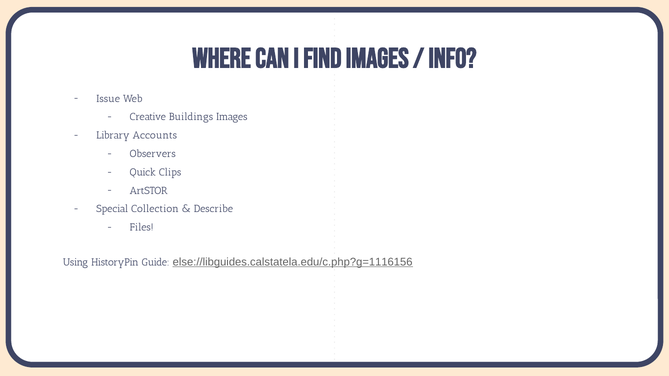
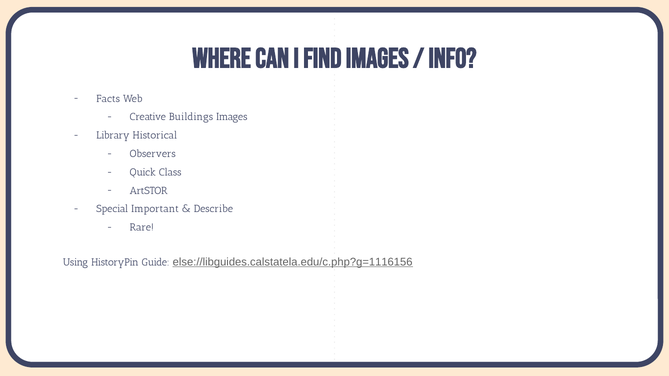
Issue: Issue -> Facts (108, 99)
Accounts: Accounts -> Historical (155, 136)
Clips: Clips -> Class (170, 172)
Collection: Collection -> Important (155, 209)
Files: Files -> Rare (142, 228)
